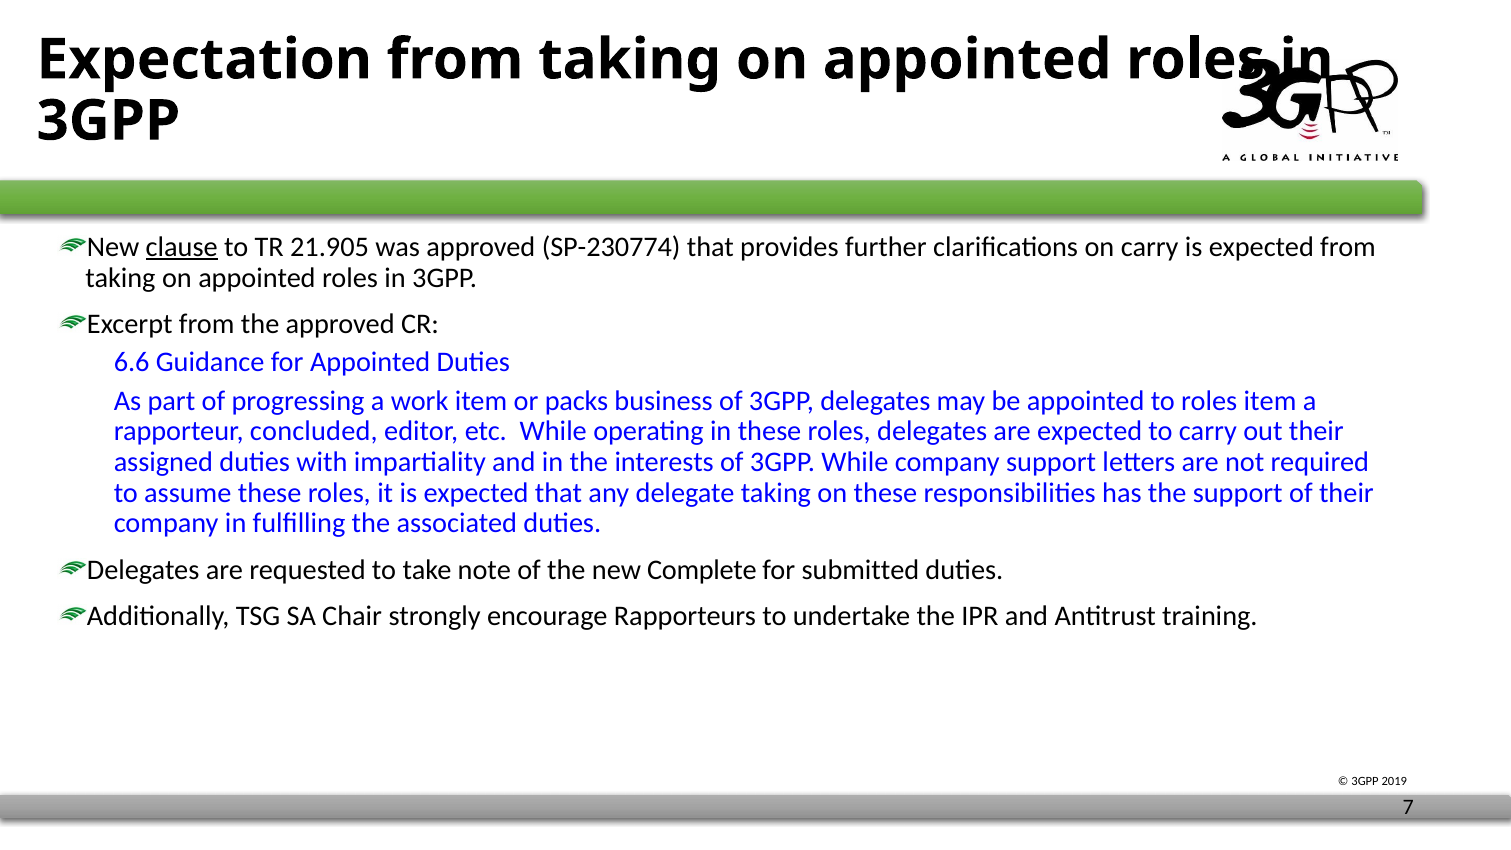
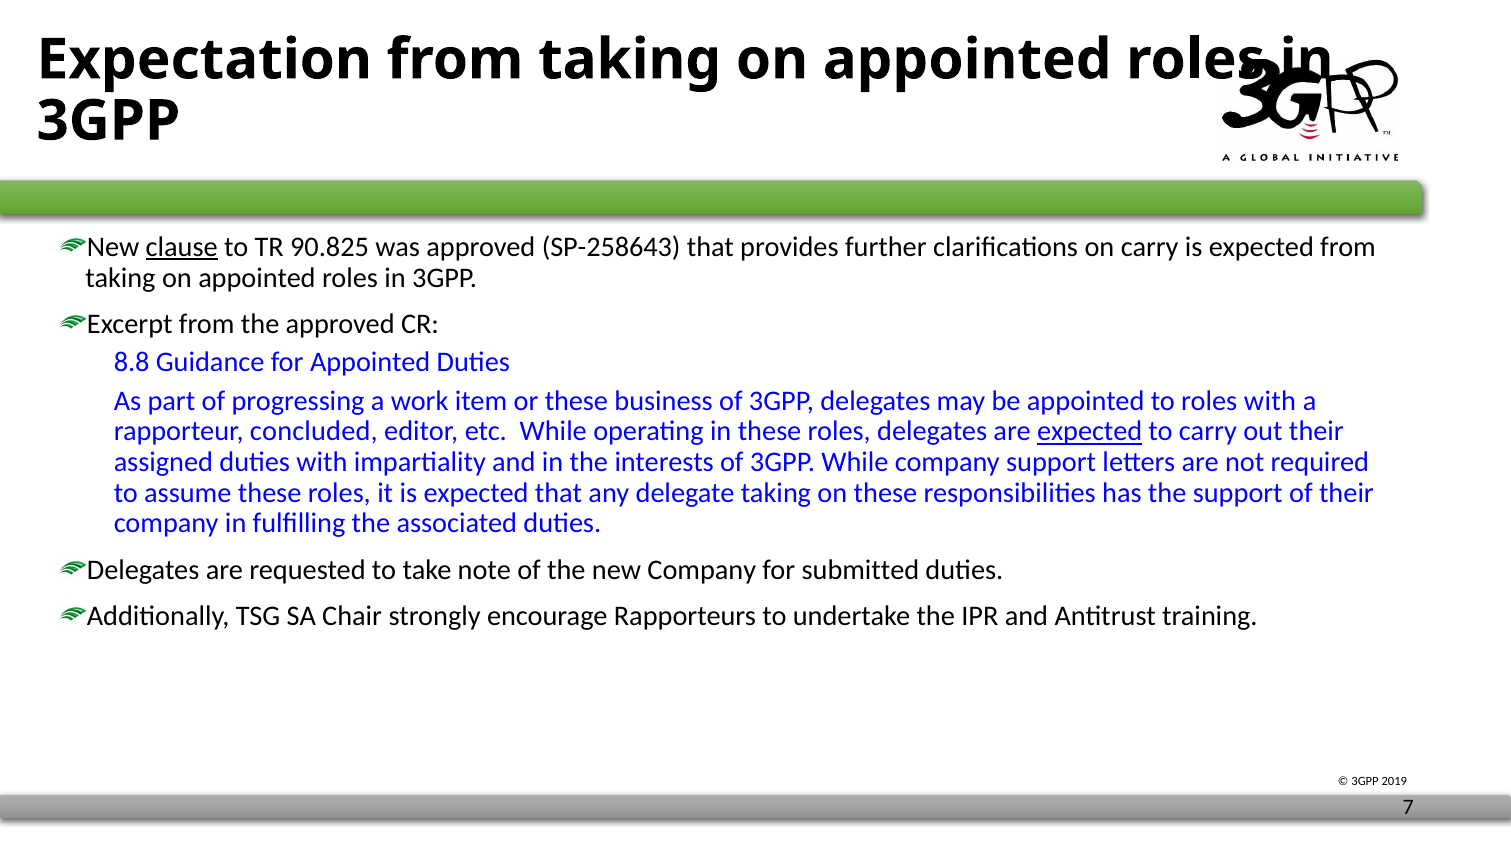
21.905: 21.905 -> 90.825 (330, 247)
SP-230774: SP-230774 -> SP-258643 (611, 247)
6.6: 6.6 -> 8.8 (132, 362)
or packs: packs -> these (576, 401)
roles item: item -> with (1270, 401)
expected underline: none -> present (1090, 432)
new Complete: Complete -> Company (702, 570)
